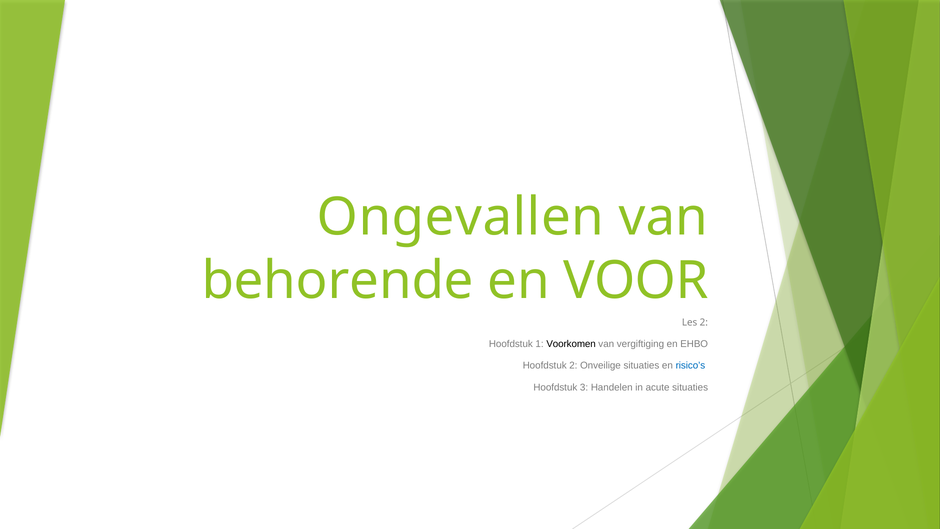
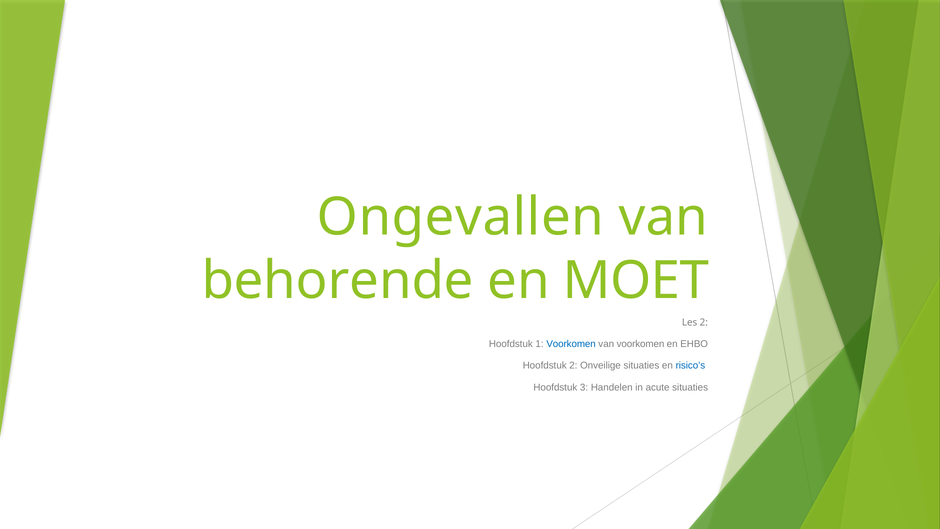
VOOR: VOOR -> MOET (636, 281)
Voorkomen colour: black -> blue (571, 344)
van vergiftiging: vergiftiging -> voorkomen (640, 344)
